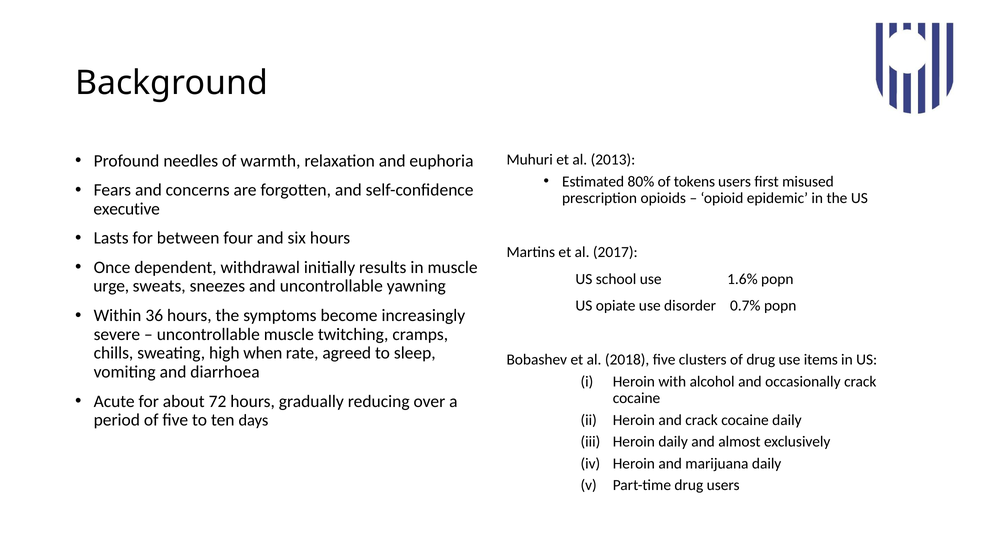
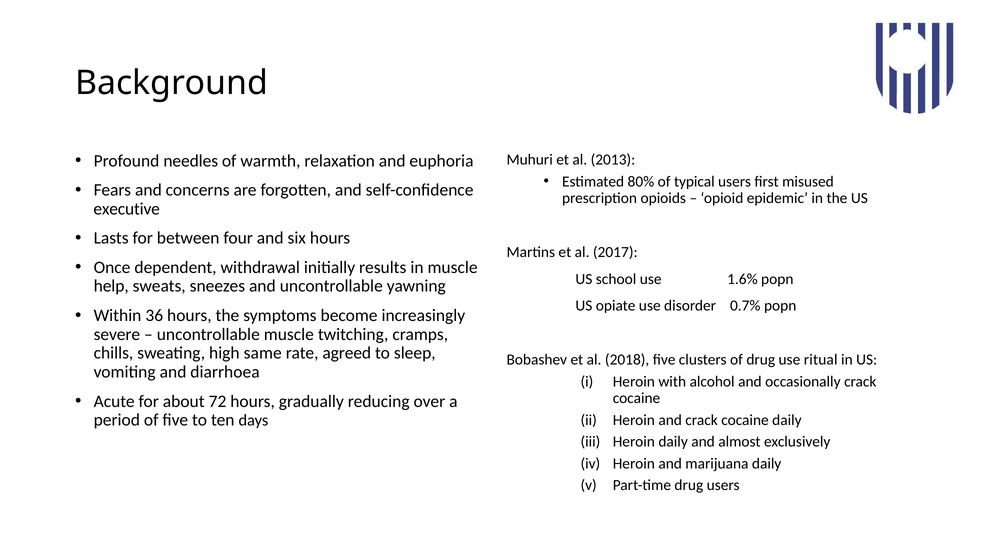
tokens: tokens -> typical (694, 181)
urge: urge -> help (111, 286)
when: when -> same (263, 353)
items: items -> ritual (821, 360)
